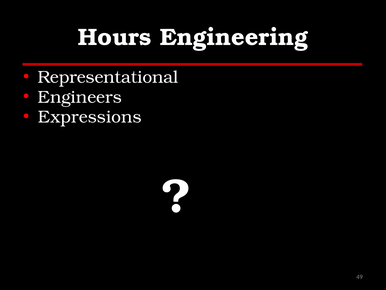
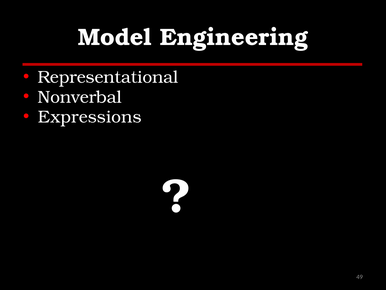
Hours: Hours -> Model (115, 37)
Engineers: Engineers -> Nonverbal (80, 97)
